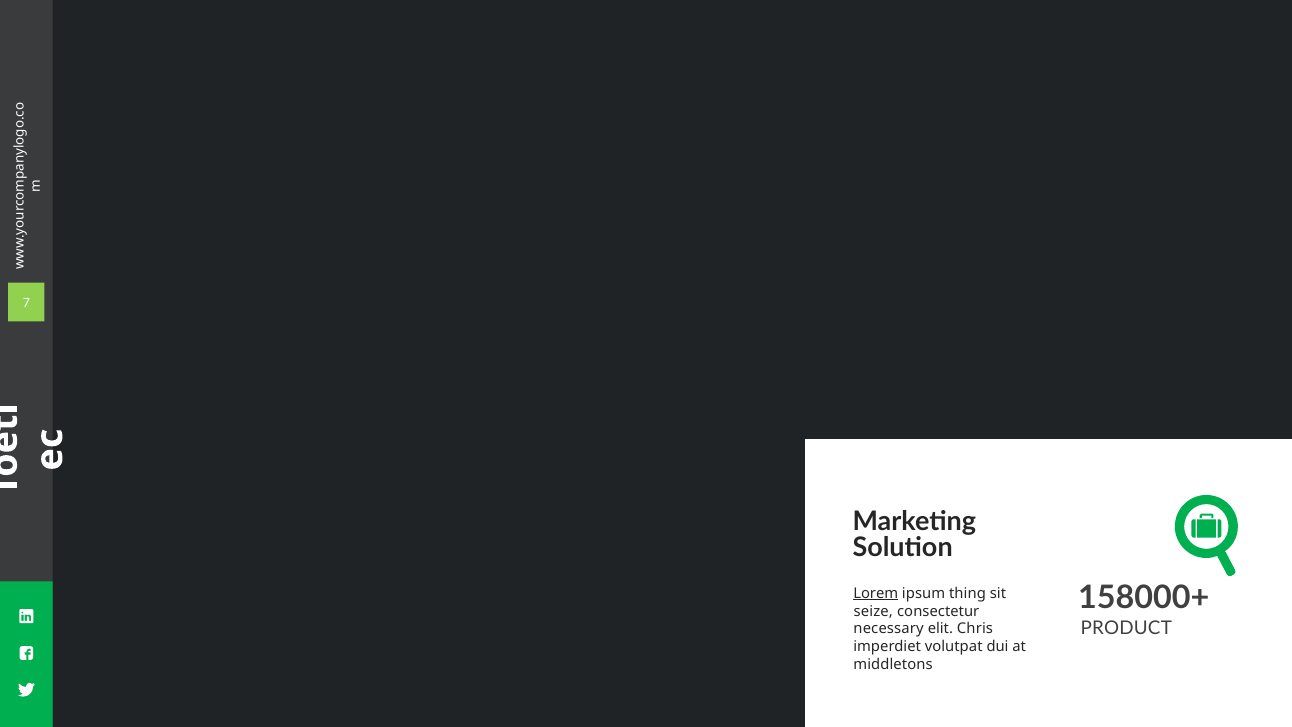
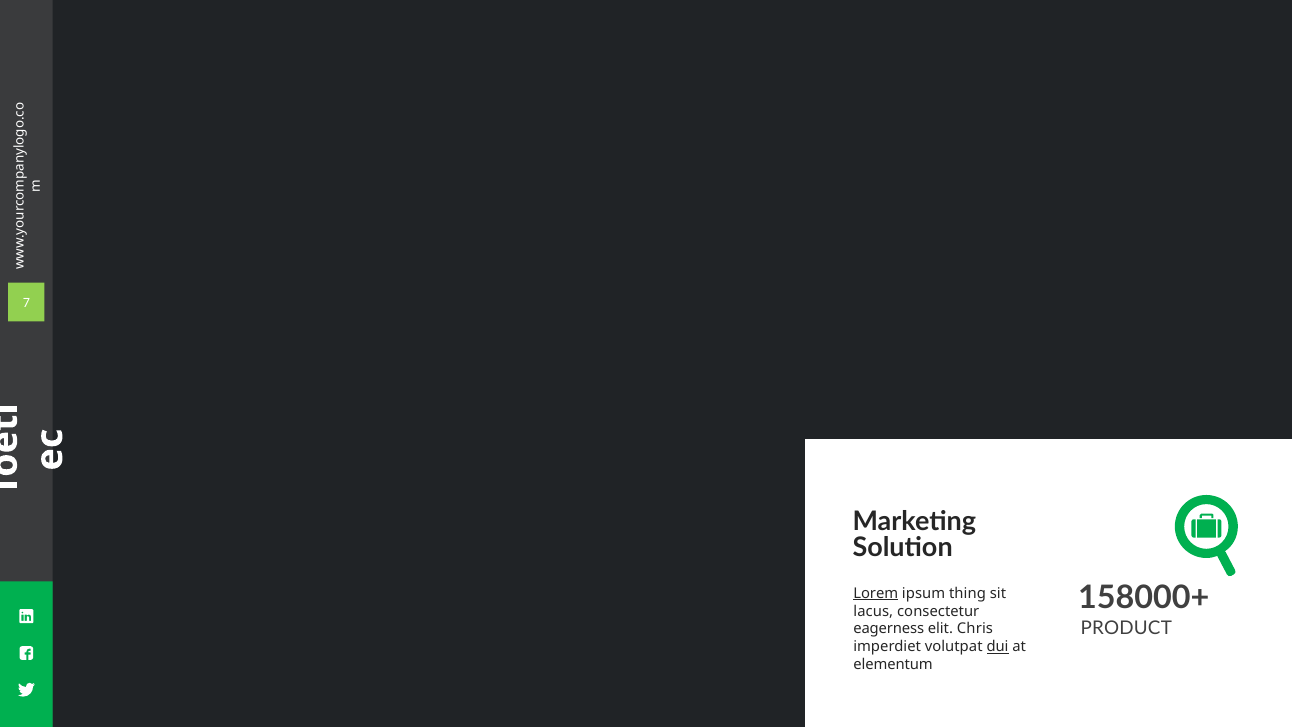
seize: seize -> lacus (873, 611)
necessary: necessary -> eagerness (889, 629)
dui underline: none -> present (998, 647)
middletons: middletons -> elementum (893, 664)
